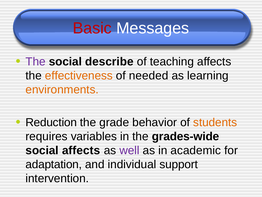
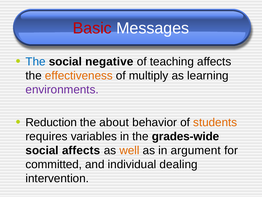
The colour: purple -> blue (36, 62)
describe: describe -> negative (109, 62)
needed: needed -> multiply (149, 75)
environments colour: orange -> purple (62, 89)
grade: grade -> about (114, 122)
well colour: purple -> orange (129, 150)
academic: academic -> argument (196, 150)
adaptation: adaptation -> committed (54, 164)
support: support -> dealing (179, 164)
